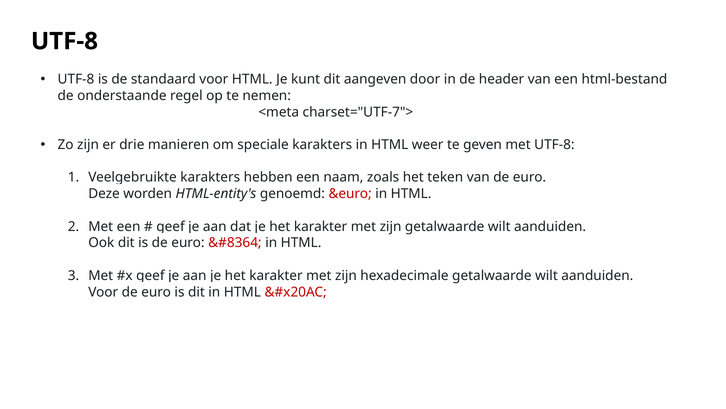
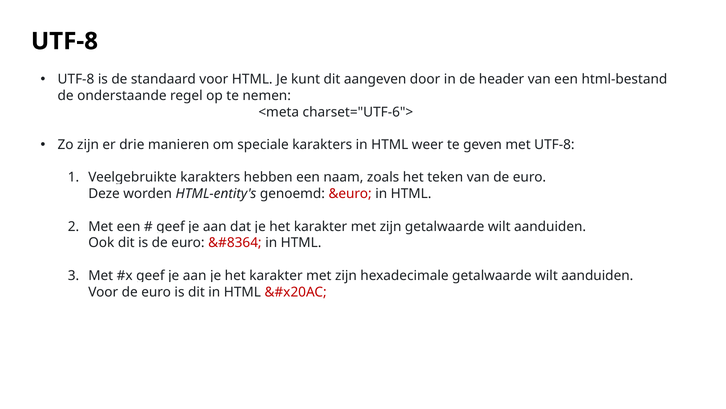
charset="UTF-7">: charset="UTF-7"> -> charset="UTF-6"> (358, 112)
